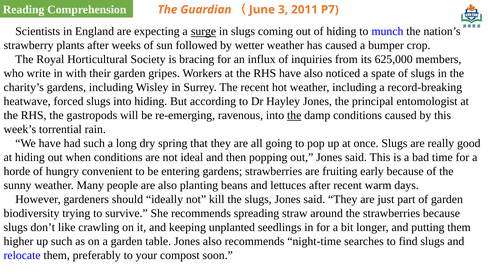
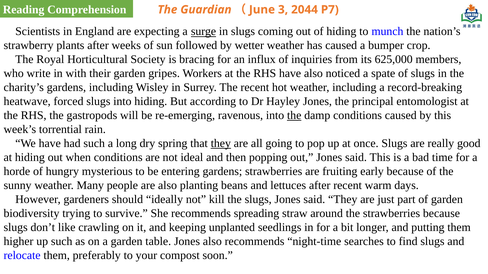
2011: 2011 -> 2044 (304, 10)
they underline: none -> present (221, 144)
convenient: convenient -> mysterious (107, 172)
